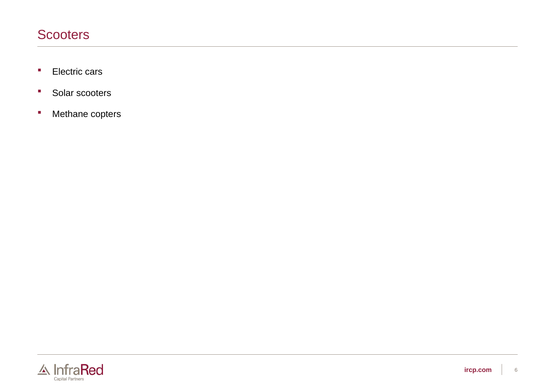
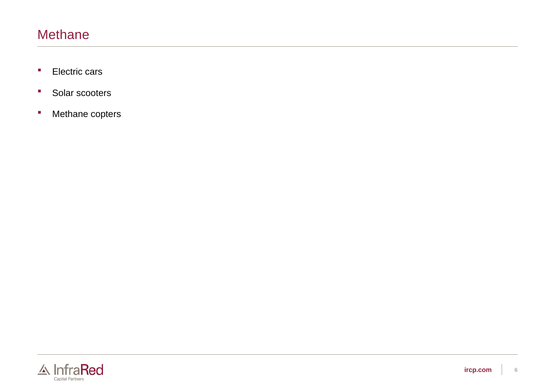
Scooters: Scooters -> Methane (63, 35)
